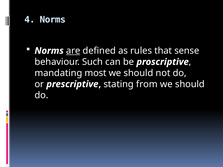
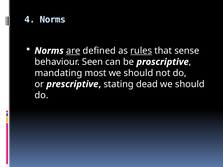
rules underline: none -> present (141, 51)
Such: Such -> Seen (93, 62)
from: from -> dead (147, 84)
